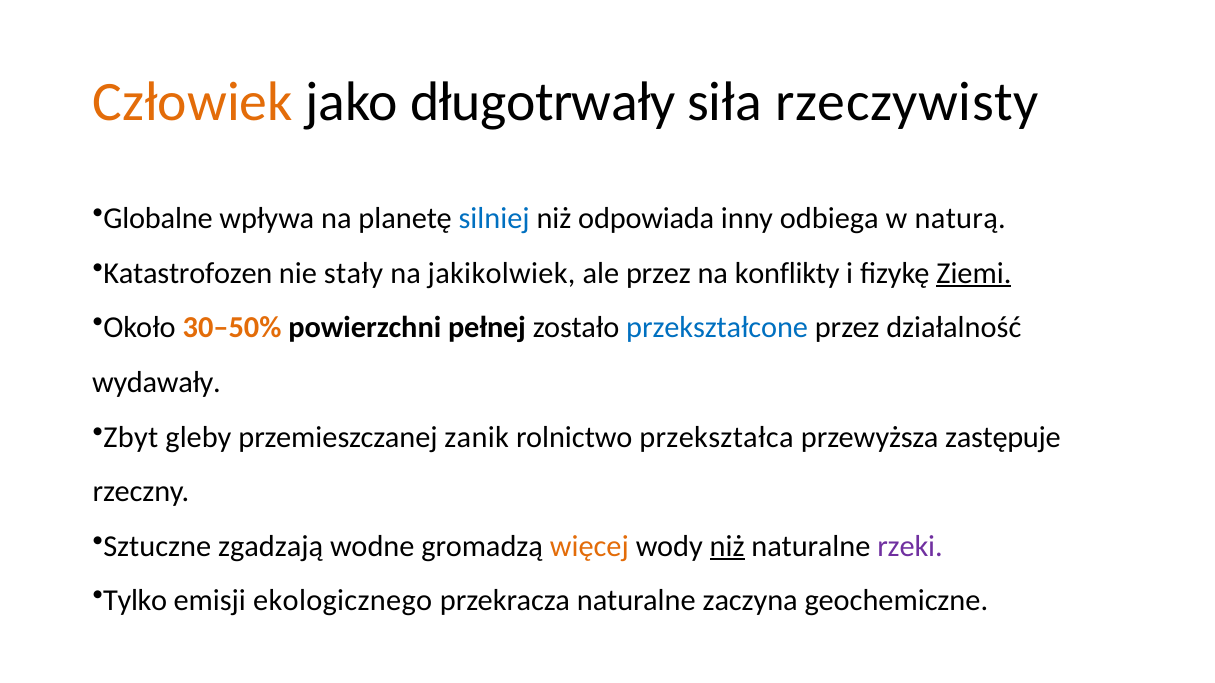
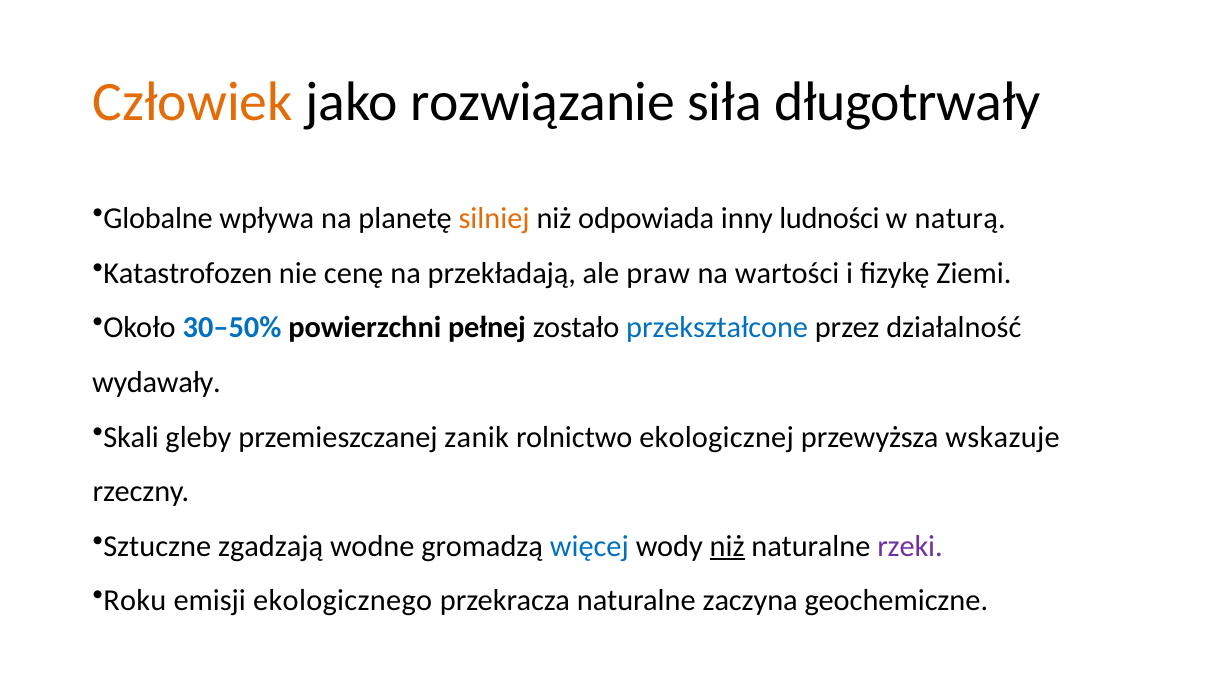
długotrwały: długotrwały -> rozwiązanie (543, 102)
rzeczywisty: rzeczywisty -> długotrwały (908, 102)
silniej colour: blue -> orange (494, 219)
odbiega: odbiega -> ludności (829, 219)
stały: stały -> cenę (354, 273)
jakikolwiek: jakikolwiek -> przekładają (502, 273)
ale przez: przez -> praw (658, 273)
konflikty: konflikty -> wartości (787, 273)
Ziemi underline: present -> none (974, 273)
30–50% colour: orange -> blue (232, 328)
Zbyt: Zbyt -> Skali (131, 437)
przekształca: przekształca -> ekologicznej (717, 437)
zastępuje: zastępuje -> wskazuje (1003, 437)
więcej colour: orange -> blue (589, 547)
Tylko: Tylko -> Roku (135, 601)
